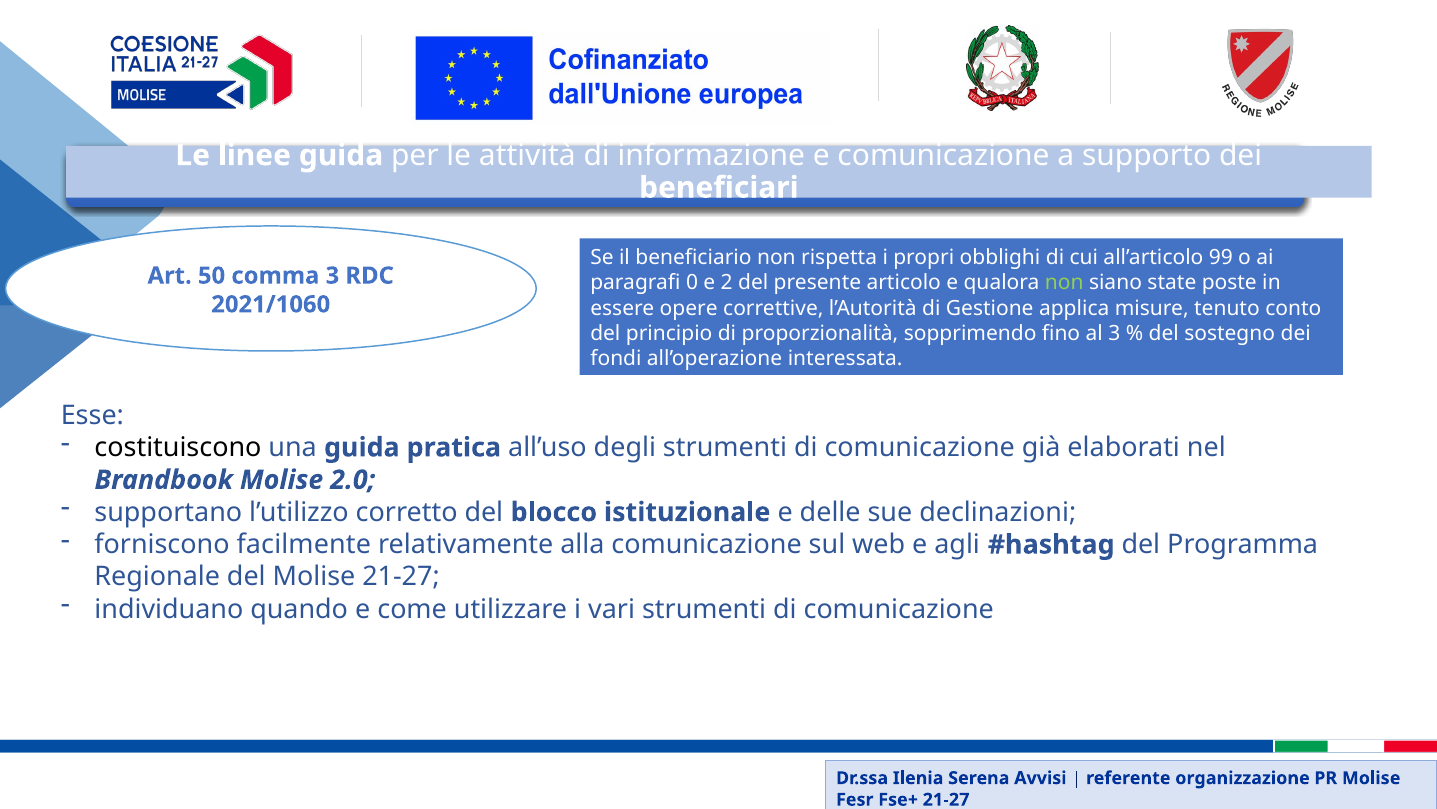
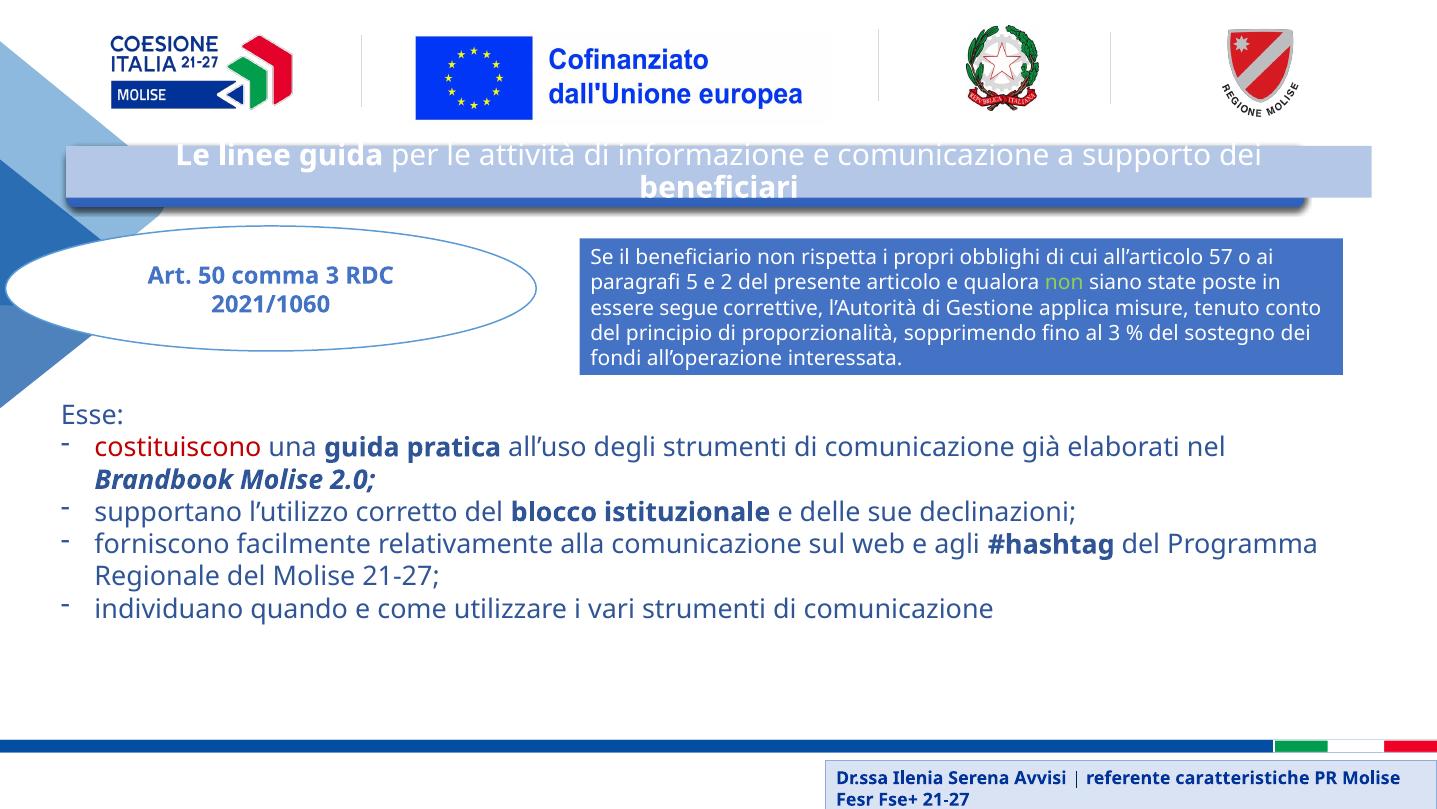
99: 99 -> 57 (1221, 258)
0: 0 -> 5 (692, 283)
opere: opere -> segue (689, 308)
costituiscono colour: black -> red (178, 447)
organizzazione: organizzazione -> caratteristiche (1242, 778)
